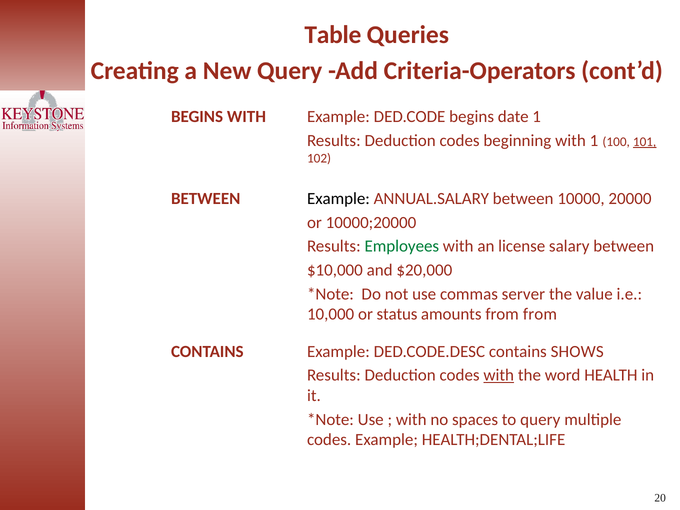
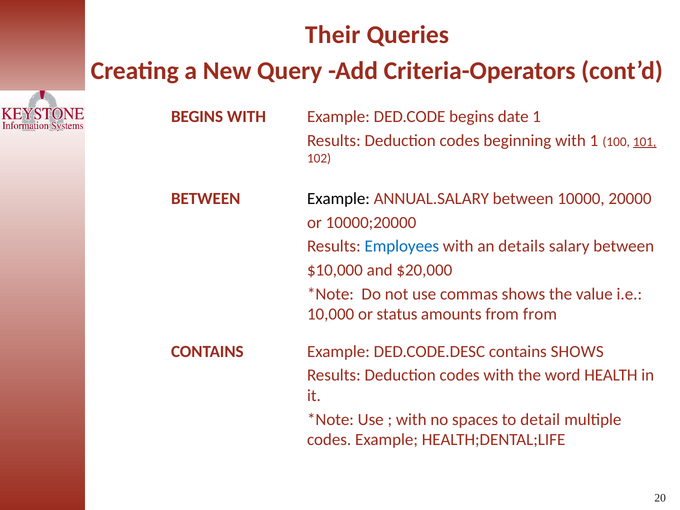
Table: Table -> Their (333, 35)
Employees colour: green -> blue (402, 246)
license: license -> details (522, 246)
commas server: server -> shows (523, 294)
with underline: present -> none (499, 375)
to query: query -> detail (540, 419)
